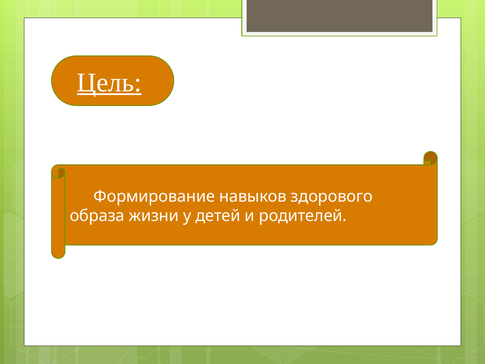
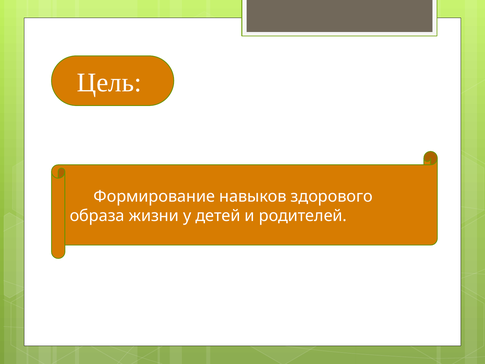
Цель underline: present -> none (109, 83)
